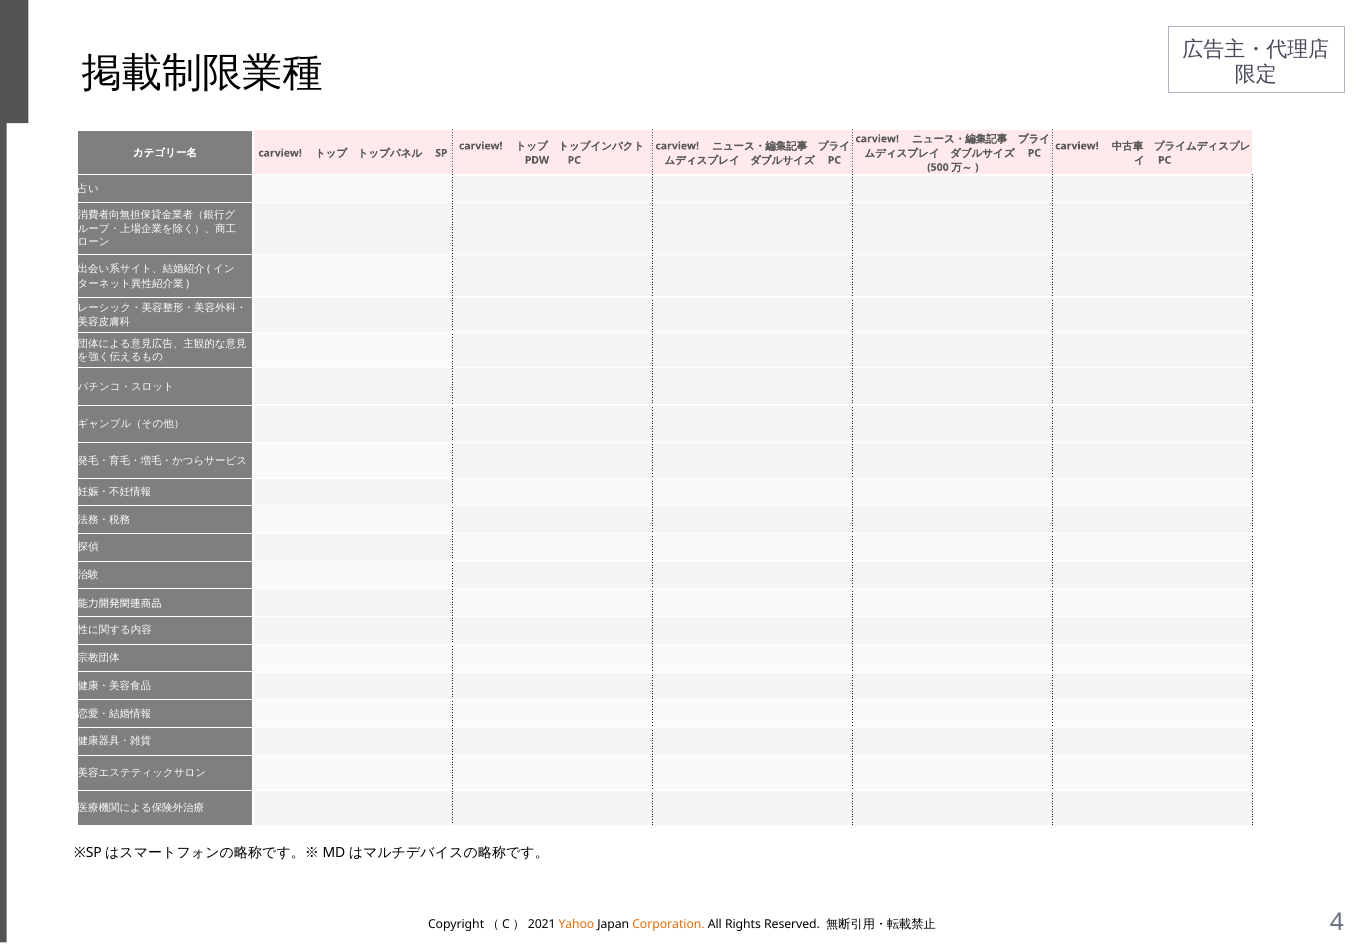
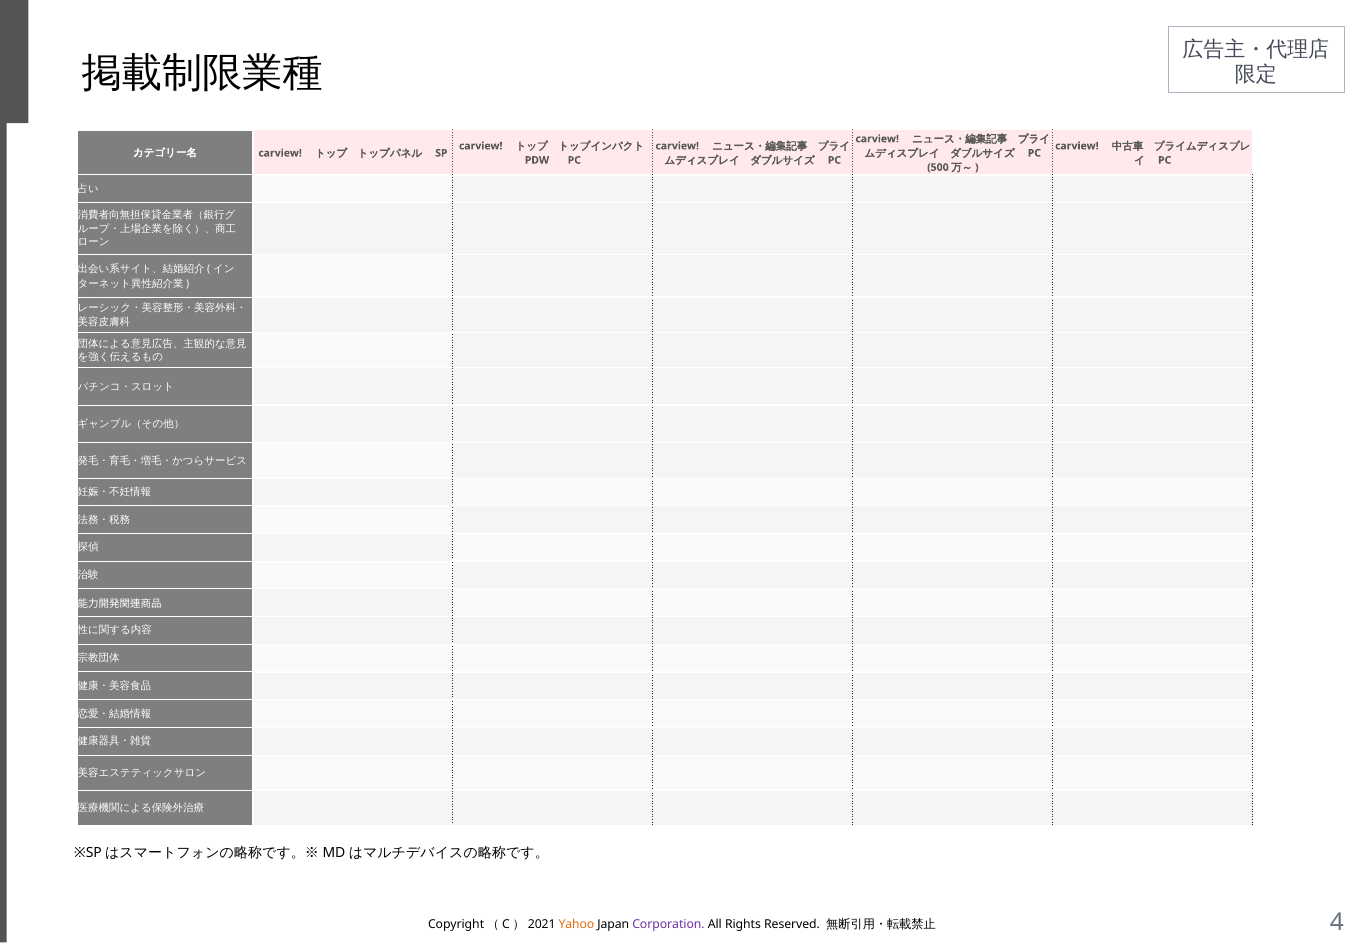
Corporation colour: orange -> purple (668, 924)
